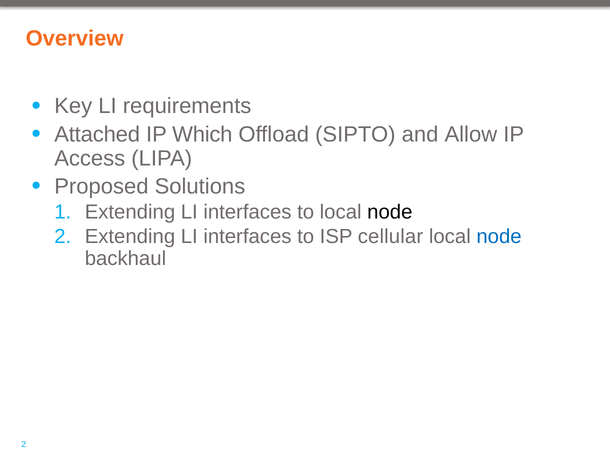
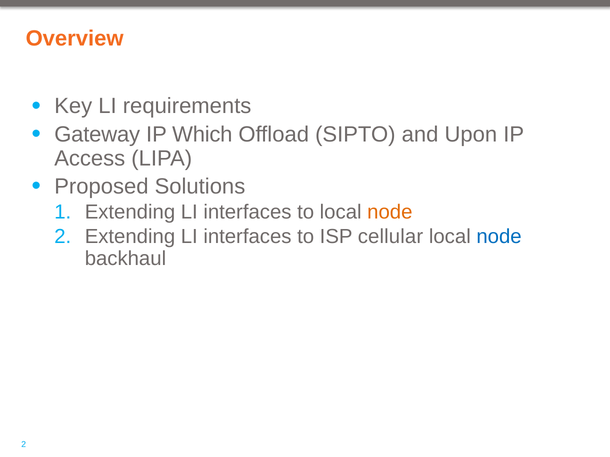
Attached: Attached -> Gateway (97, 135)
Allow: Allow -> Upon (471, 135)
node colour: black -> orange (390, 212)
